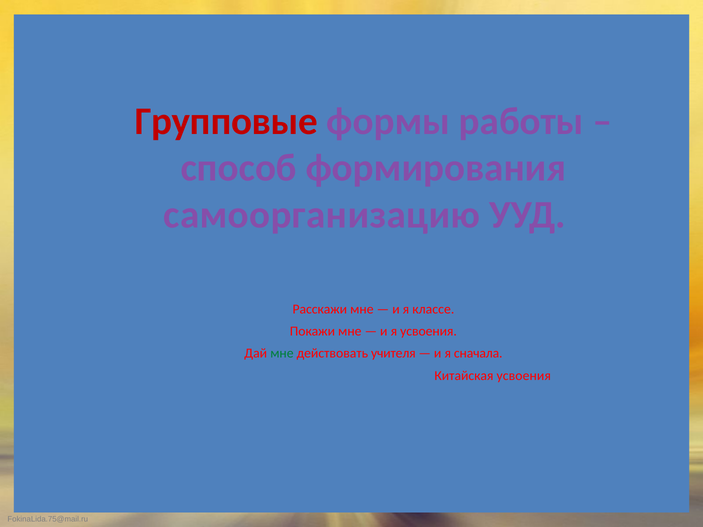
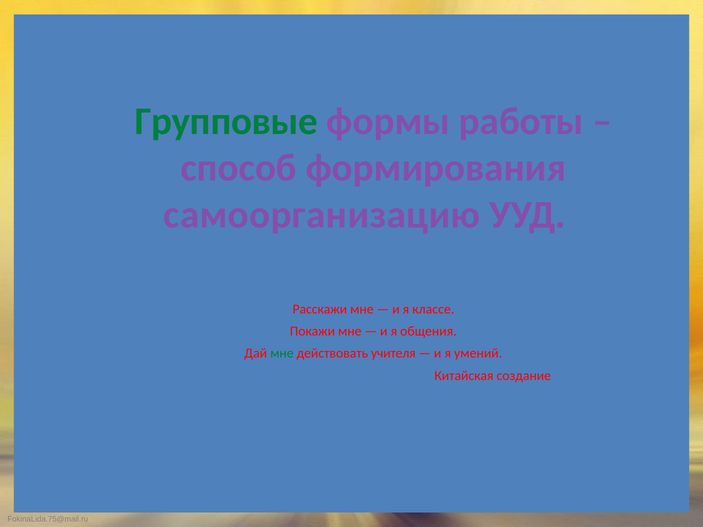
Групповые colour: red -> green (226, 121)
я усвоения: усвоения -> общения (428, 332)
сначала: сначала -> умений (478, 354)
Китайская усвоения: усвоения -> создание (524, 376)
